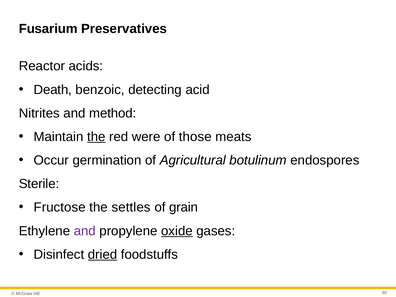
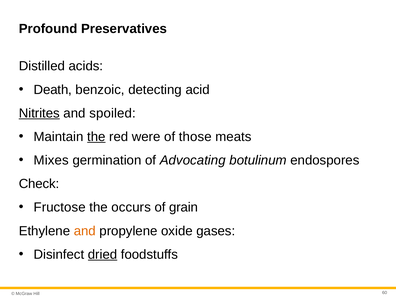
Fusarium: Fusarium -> Profound (48, 29)
Reactor: Reactor -> Distilled (42, 66)
Nitrites underline: none -> present (39, 113)
method: method -> spoiled (113, 113)
Occur: Occur -> Mixes (51, 160)
Agricultural: Agricultural -> Advocating (193, 160)
Sterile: Sterile -> Check (39, 184)
settles: settles -> occurs (131, 207)
and colour: purple -> orange (85, 231)
oxide underline: present -> none (177, 231)
